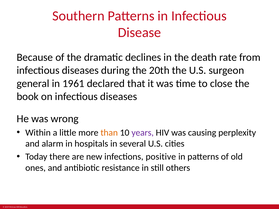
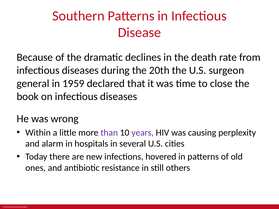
1961: 1961 -> 1959 (73, 84)
than colour: orange -> purple (109, 133)
positive: positive -> hovered (161, 157)
